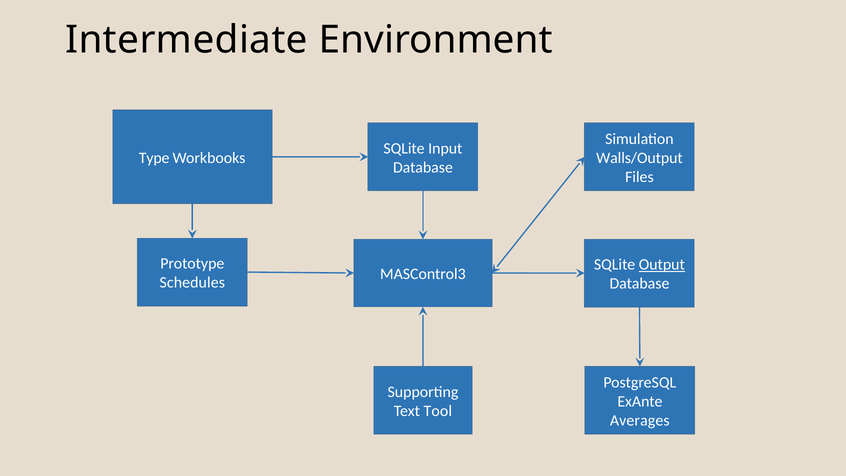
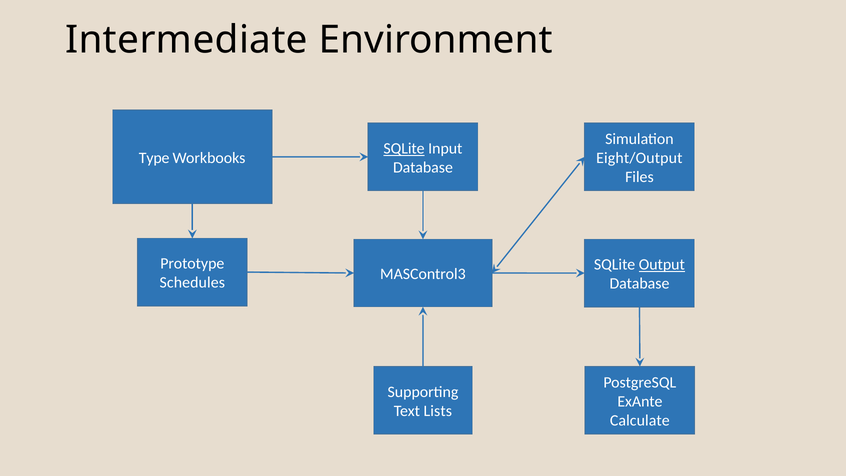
SQLite underline: none -> present (404, 148)
Walls/Output: Walls/Output -> Eight/Output (639, 158)
Tool: Tool -> Lists (438, 411)
Averages: Averages -> Calculate (640, 420)
